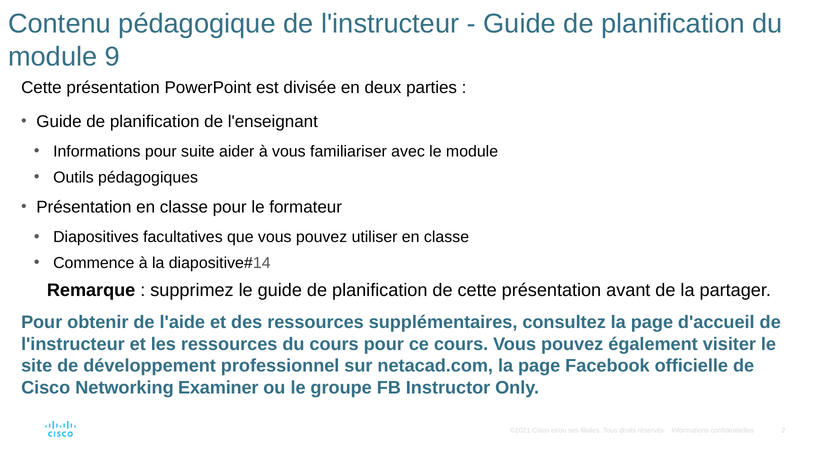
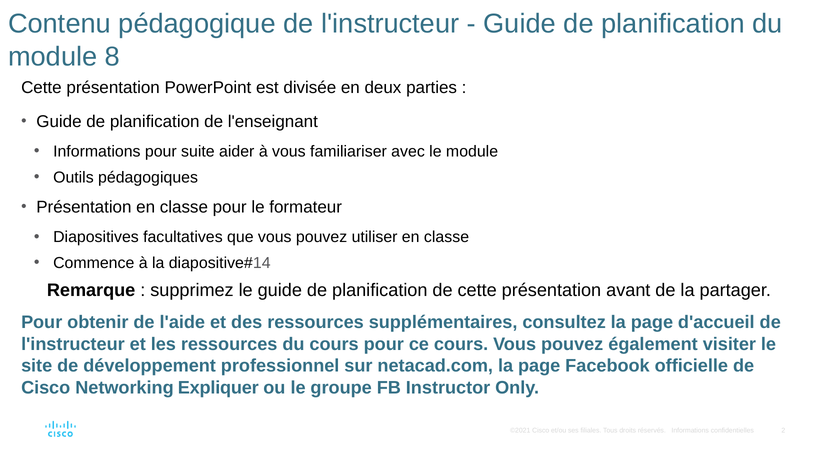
9: 9 -> 8 (112, 57)
Examiner: Examiner -> Expliquer (218, 388)
